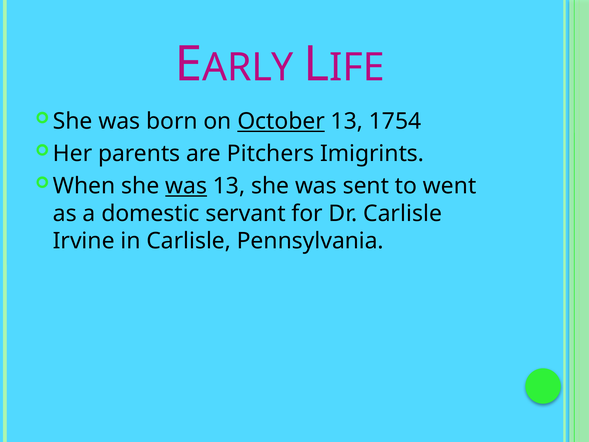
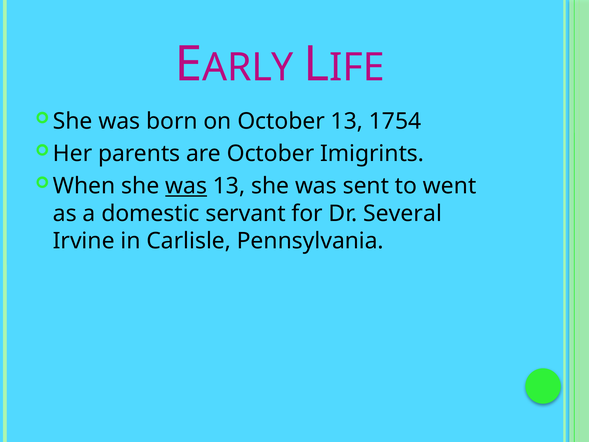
October underline: present -> none (281, 121)
are Pitchers: Pitchers -> October (271, 154)
Dr Carlisle: Carlisle -> Several (403, 213)
